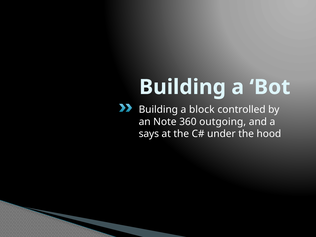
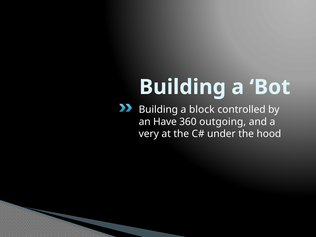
Note: Note -> Have (165, 122)
says: says -> very (149, 134)
